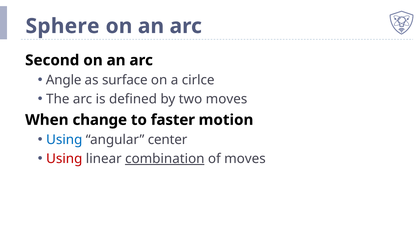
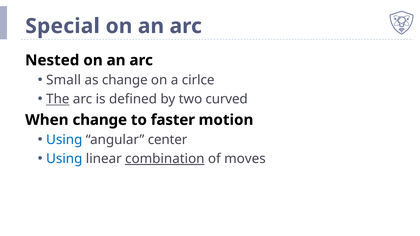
Sphere: Sphere -> Special (63, 26)
Second: Second -> Nested (52, 60)
Angle: Angle -> Small (64, 80)
as surface: surface -> change (125, 80)
The underline: none -> present (58, 99)
two moves: moves -> curved (227, 99)
Using colour: red -> blue (64, 159)
